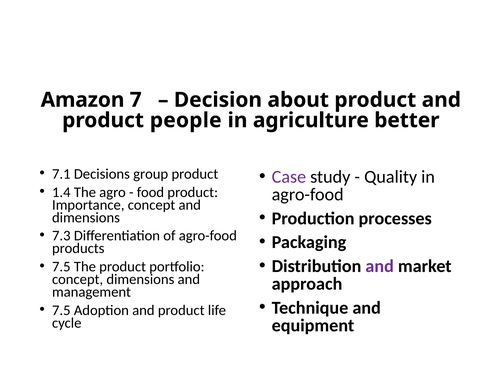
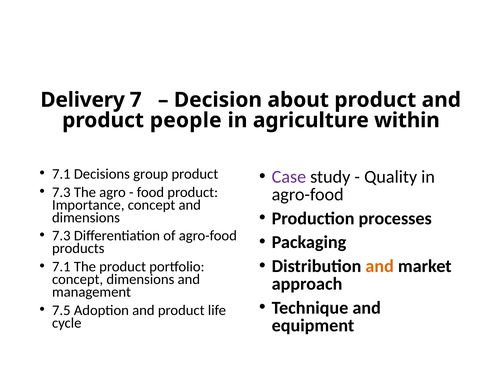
Amazon: Amazon -> Delivery (83, 100)
better: better -> within (407, 120)
1.4: 1.4 -> 7.3 (61, 192)
and colour: purple -> orange (380, 266)
7.5: 7.5 -> 7.1 (61, 266)
